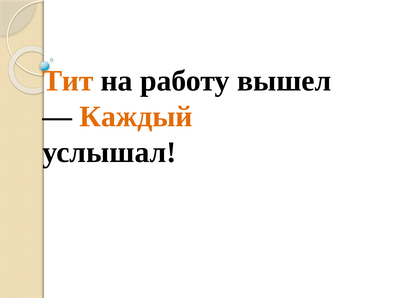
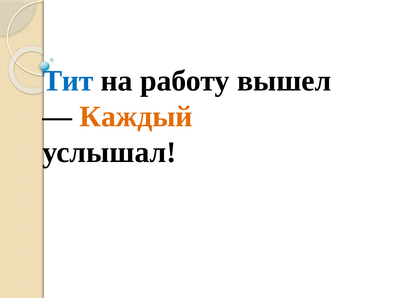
Тит colour: orange -> blue (68, 81)
